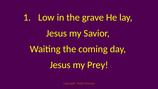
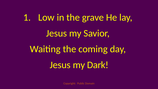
Prey: Prey -> Dark (98, 65)
